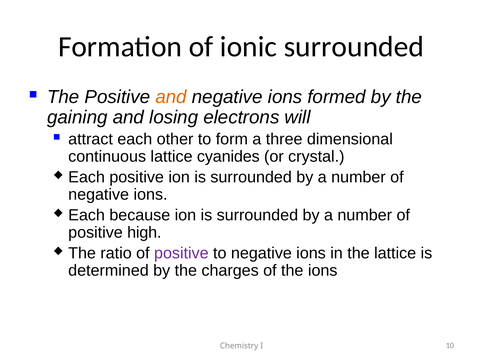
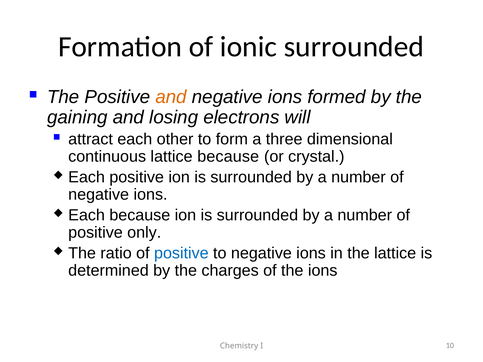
lattice cyanides: cyanides -> because (228, 157)
high: high -> only (144, 233)
positive colour: purple -> blue (181, 253)
